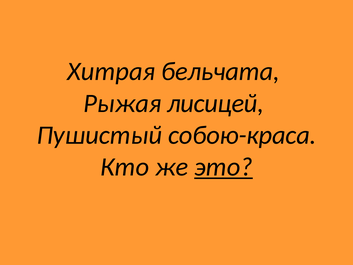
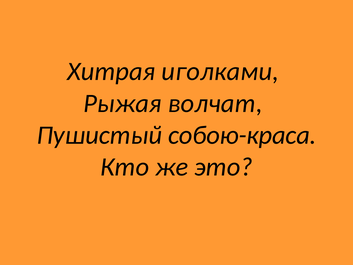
бельчата: бельчата -> иголками (220, 71)
лисицей: лисицей -> волчат (215, 103)
это underline: present -> none (223, 167)
